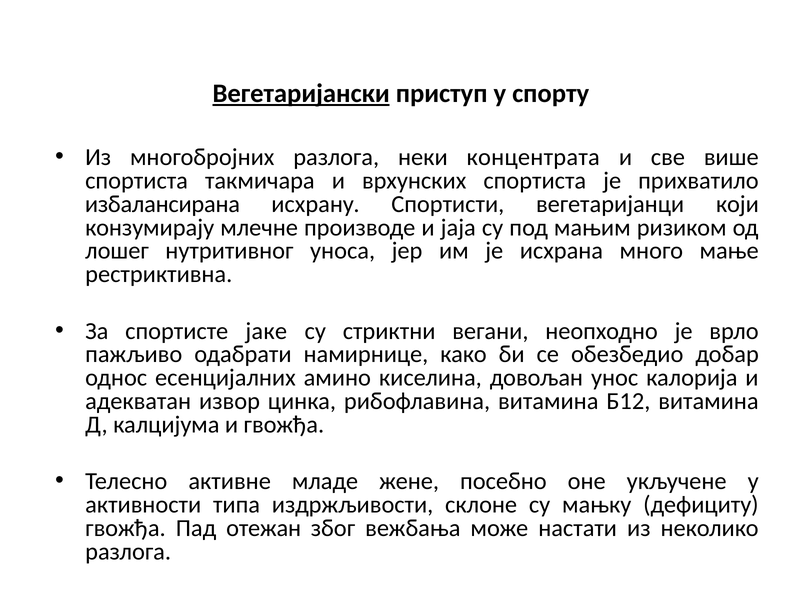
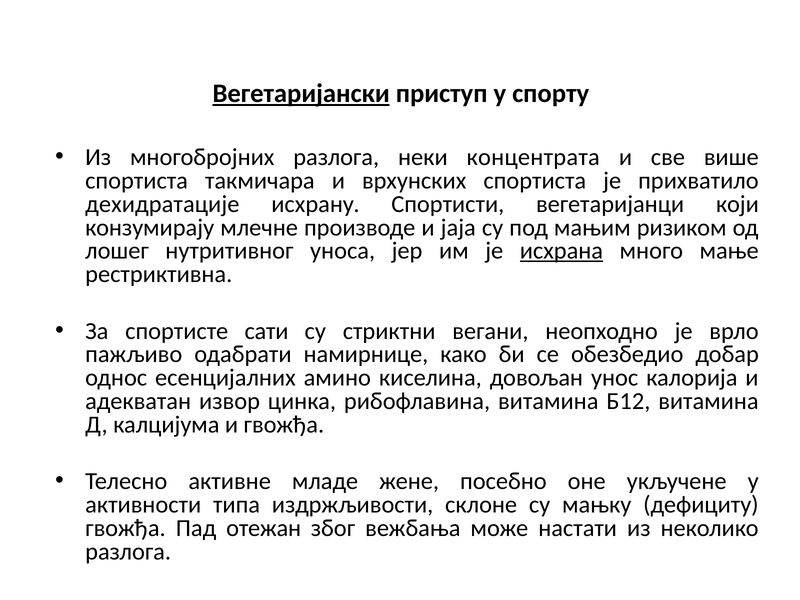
избалансирана: избалансирана -> дехидратације (162, 204)
исхрана underline: none -> present (561, 251)
јаке: јаке -> сати (266, 331)
